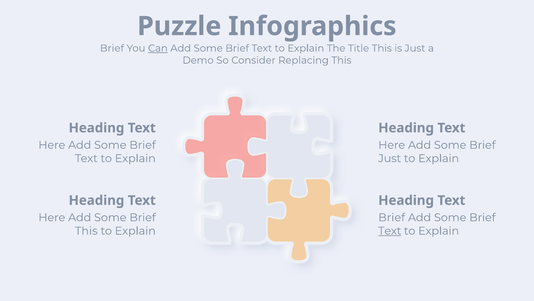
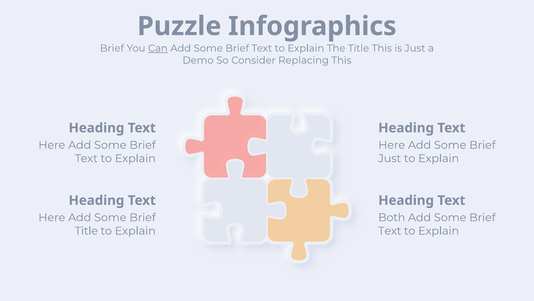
Brief: Brief -> Both (392, 217)
This: This -> Title (86, 230)
Text underline: present -> none (390, 230)
